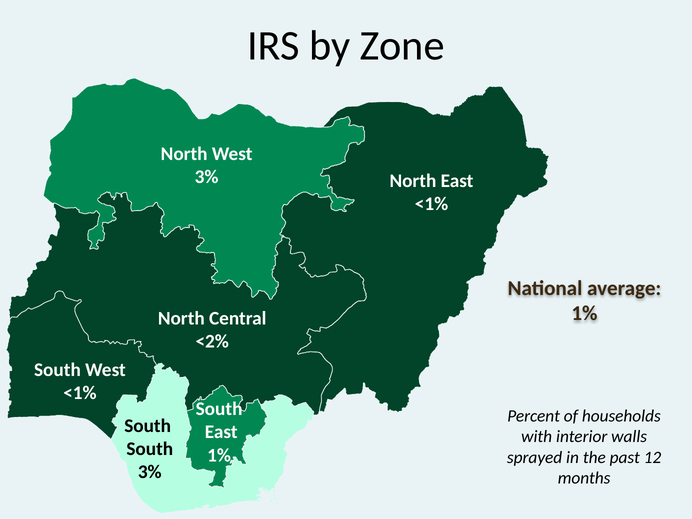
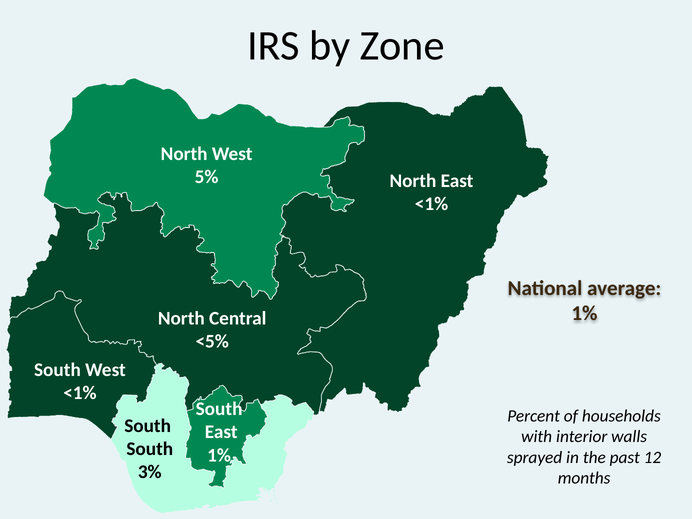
3%: 3% -> 5% (207, 177)
<2%: <2% -> <5% (212, 341)
